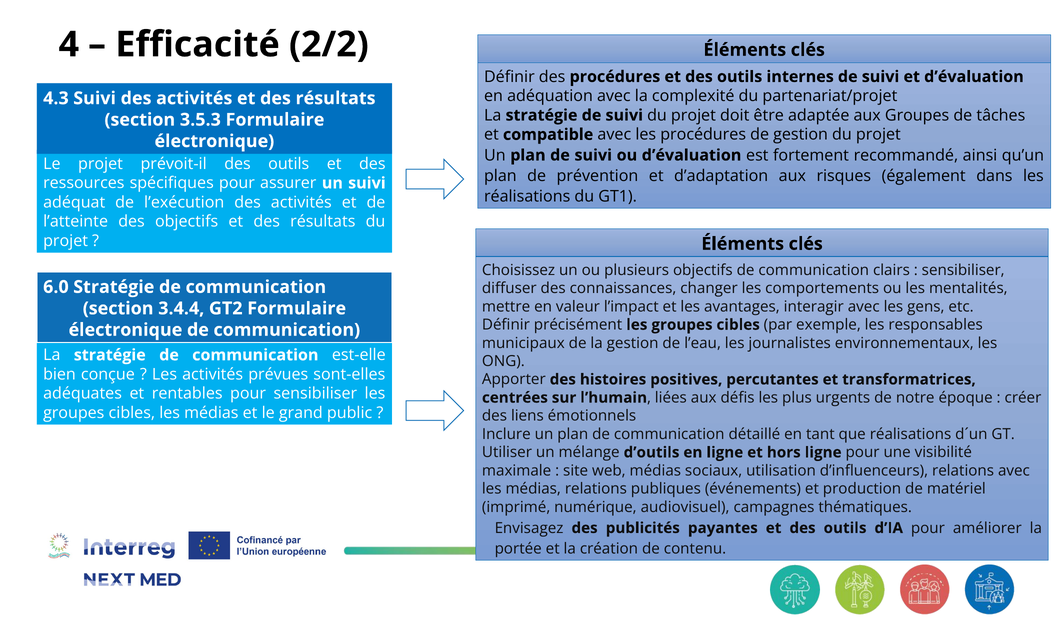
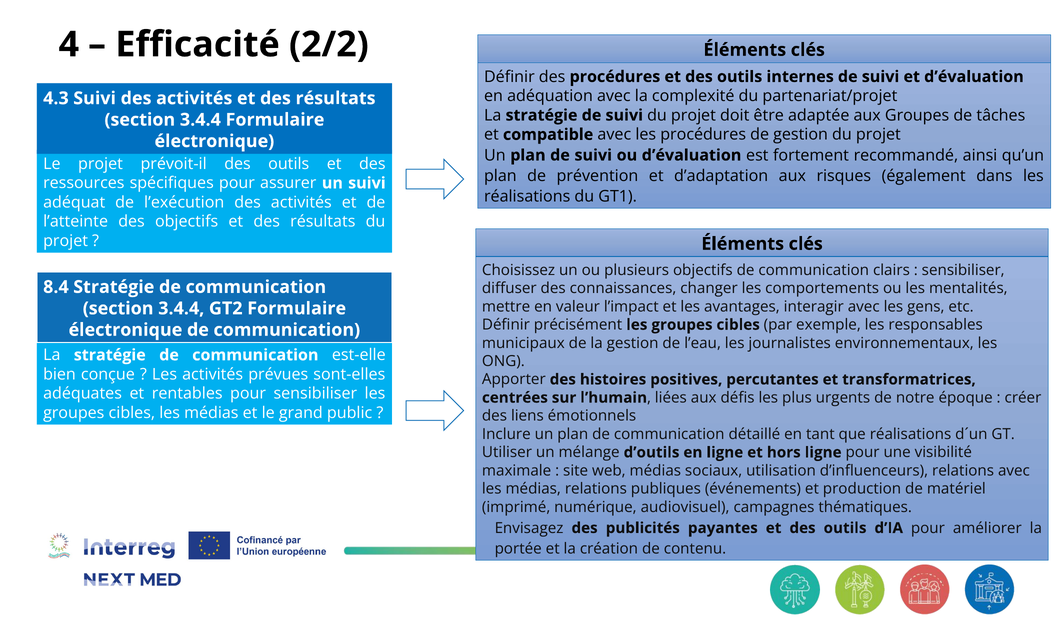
3.5.3: 3.5.3 -> 3.4.4 (200, 120)
6.0: 6.0 -> 8.4 (56, 287)
